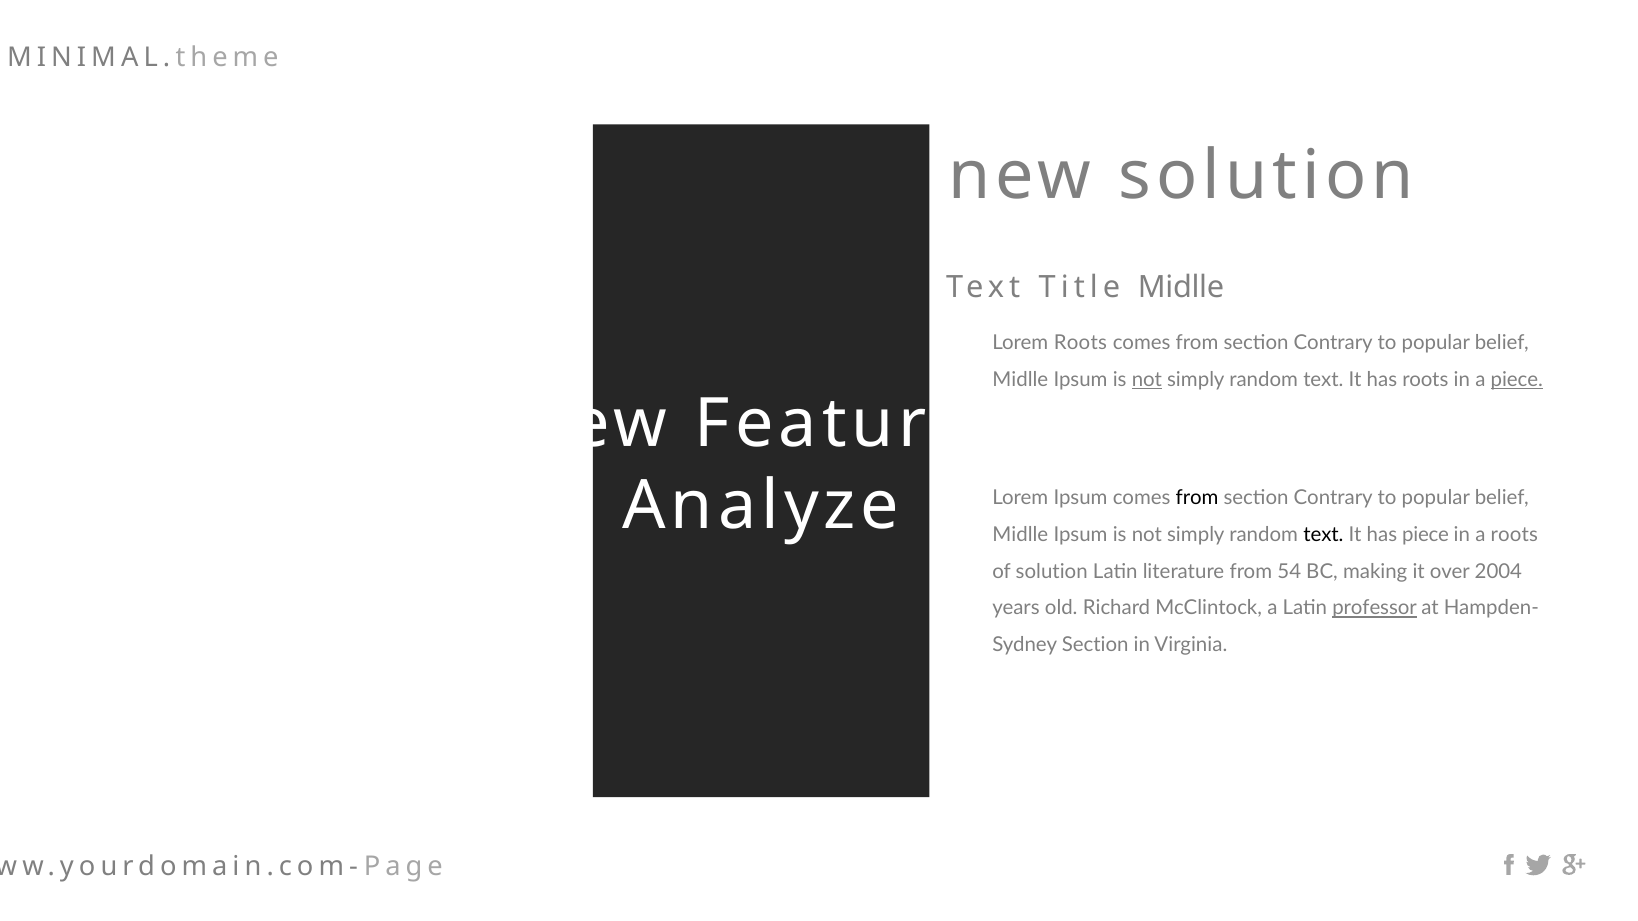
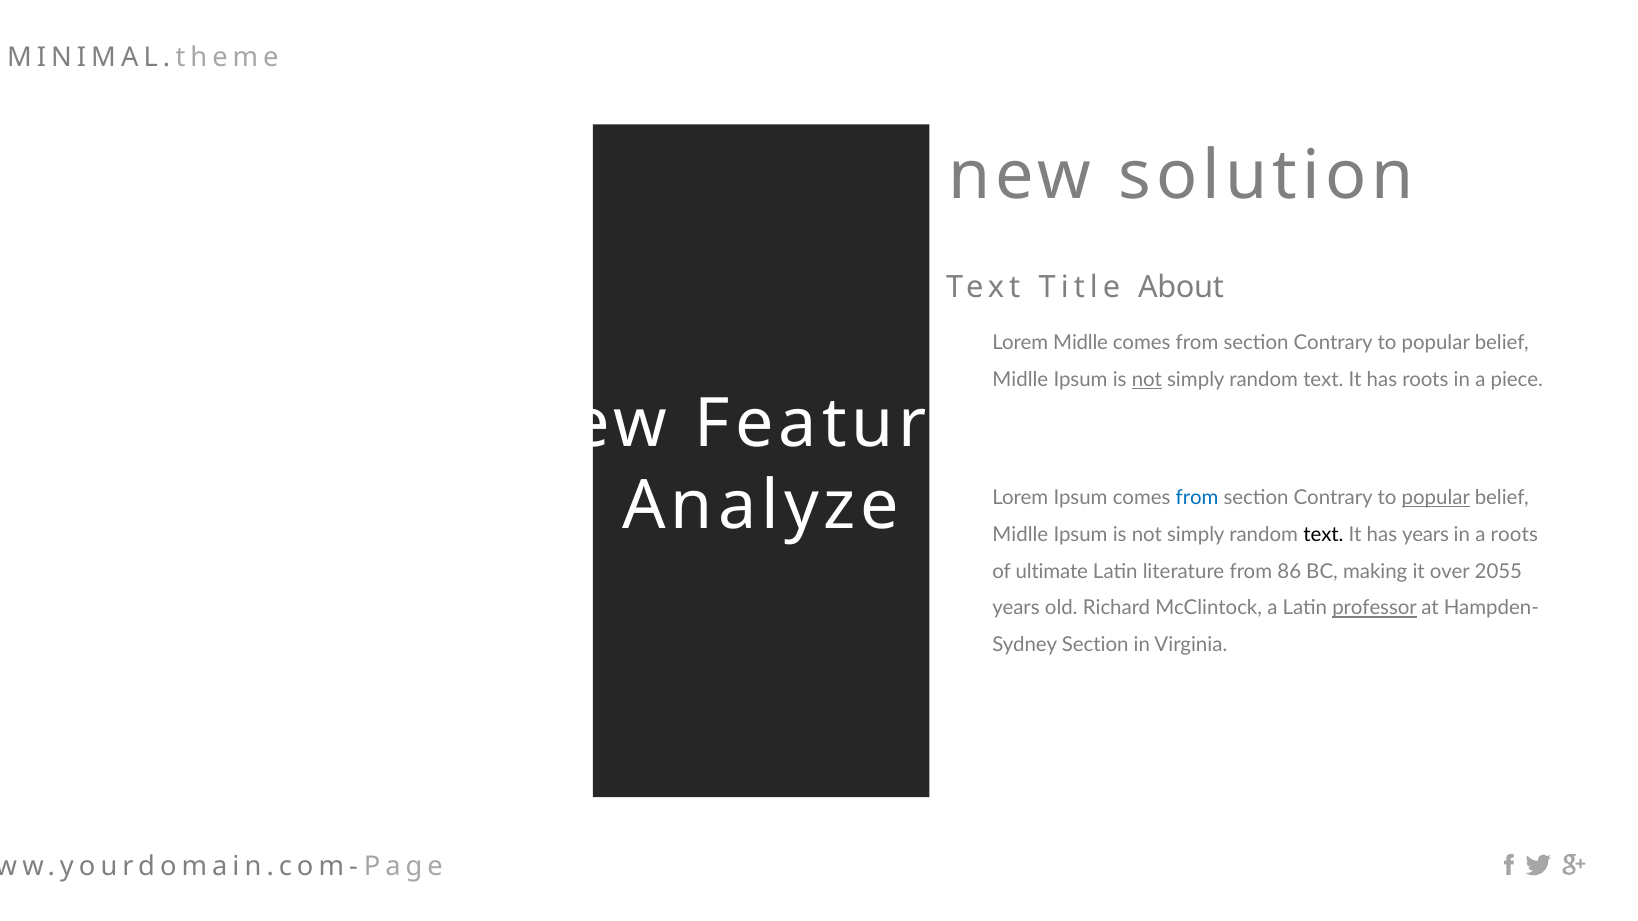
Title Midlle: Midlle -> About (1181, 288)
Lorem Roots: Roots -> Midlle (1081, 343)
piece underline: present -> none (1517, 380)
from colour: black -> blue (1197, 498)
popular underline: none -> present (1436, 498)
has piece: piece -> years (1426, 535)
of solution: solution -> ultimate (1052, 572)
54: 54 -> 86 (1289, 572)
2004: 2004 -> 2055 (1498, 572)
